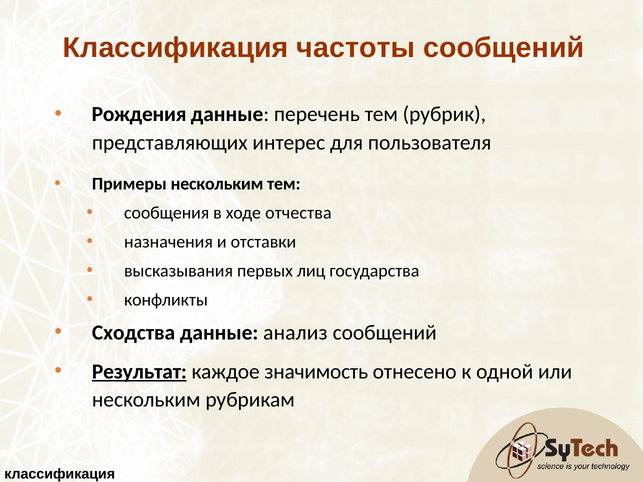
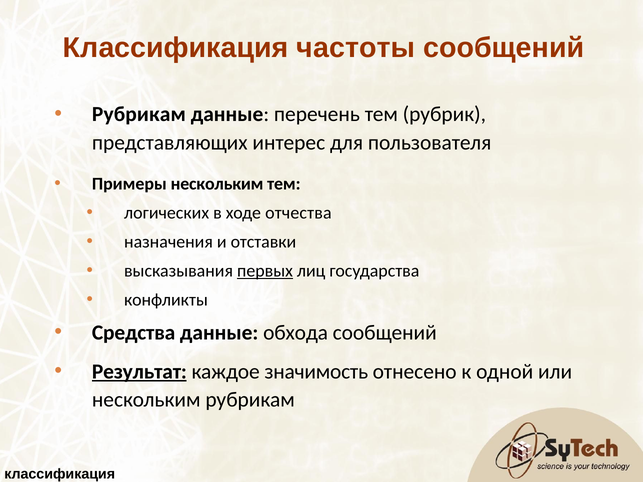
Рождения: Рождения -> Рубрикам (139, 114)
сообщения: сообщения -> логических (167, 213)
первых underline: none -> present (265, 271)
Сходства: Сходства -> Средства (134, 333)
анализ: анализ -> обхода (296, 333)
